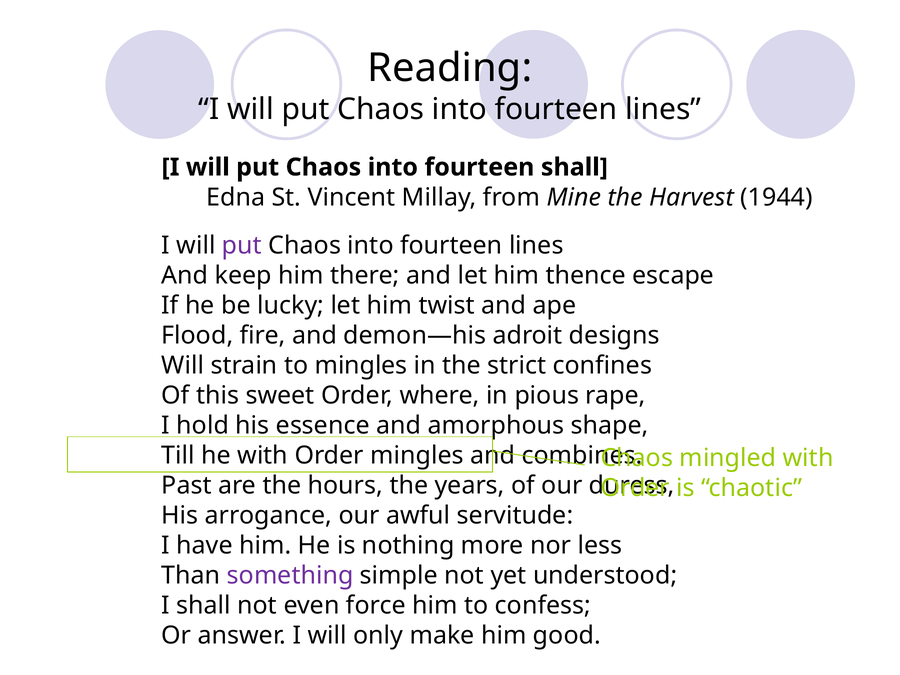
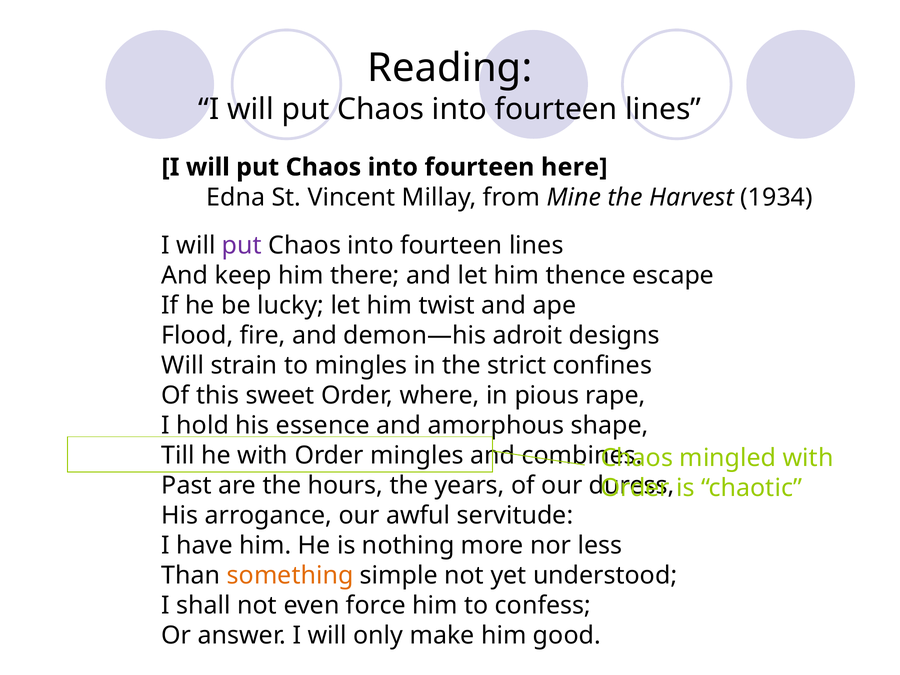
fourteen shall: shall -> here (574, 167)
1944: 1944 -> 1934 (777, 197)
something colour: purple -> orange (290, 575)
